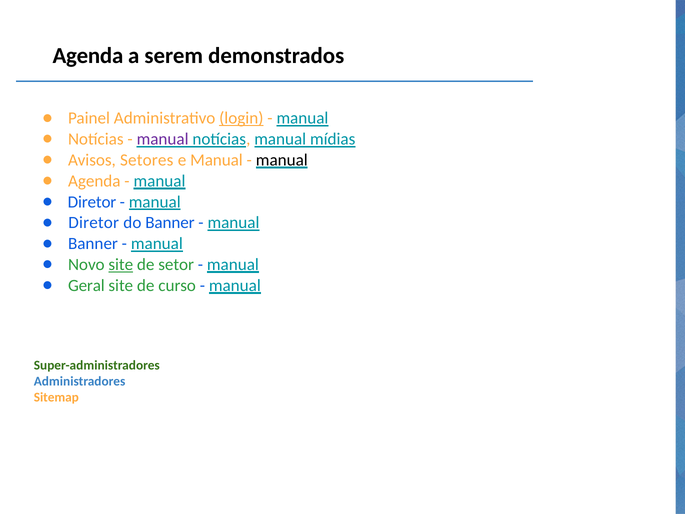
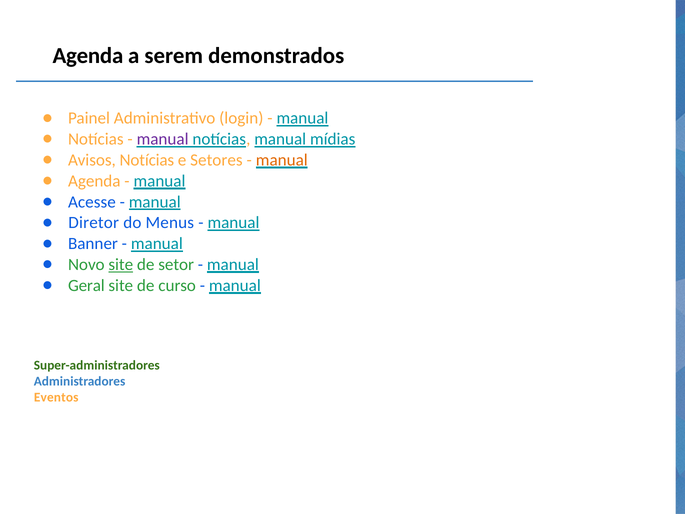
login underline: present -> none (241, 118)
Avisos Setores: Setores -> Notícias (147, 160)
e Manual: Manual -> Setores (216, 160)
manual colour: black -> orange (282, 160)
Diretor: Diretor -> Acesse (92, 202)
do Banner: Banner -> Menus (170, 223)
Sitemap: Sitemap -> Eventos (56, 397)
